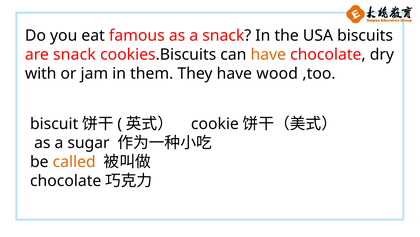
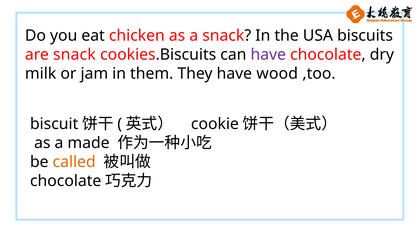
famous: famous -> chicken (137, 36)
have colour: orange -> purple (268, 54)
with: with -> milk (41, 73)
sugar: sugar -> made (89, 142)
